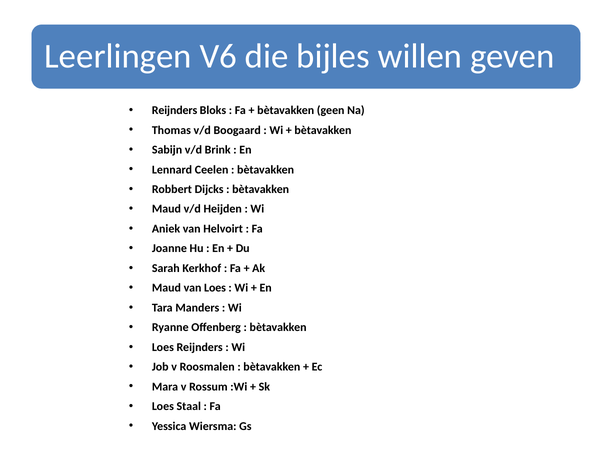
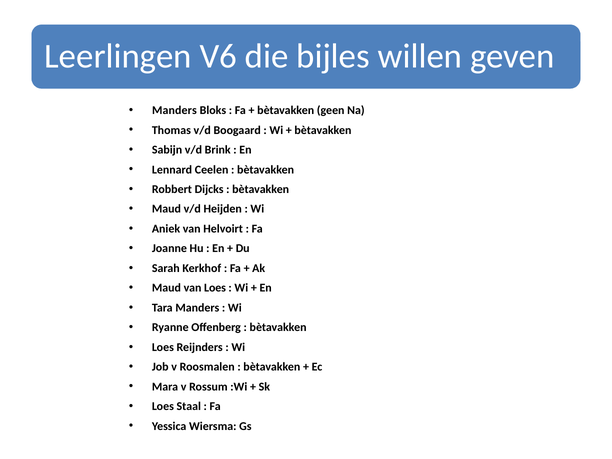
Reijnders: Reijnders -> Manders (174, 110)
